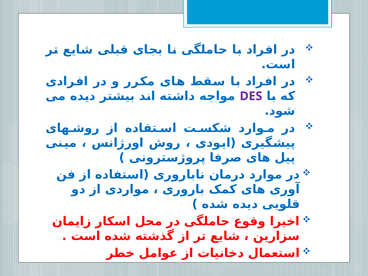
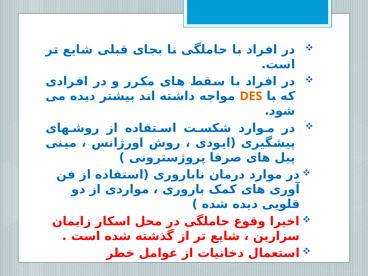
DES colour: purple -> orange (251, 96)
